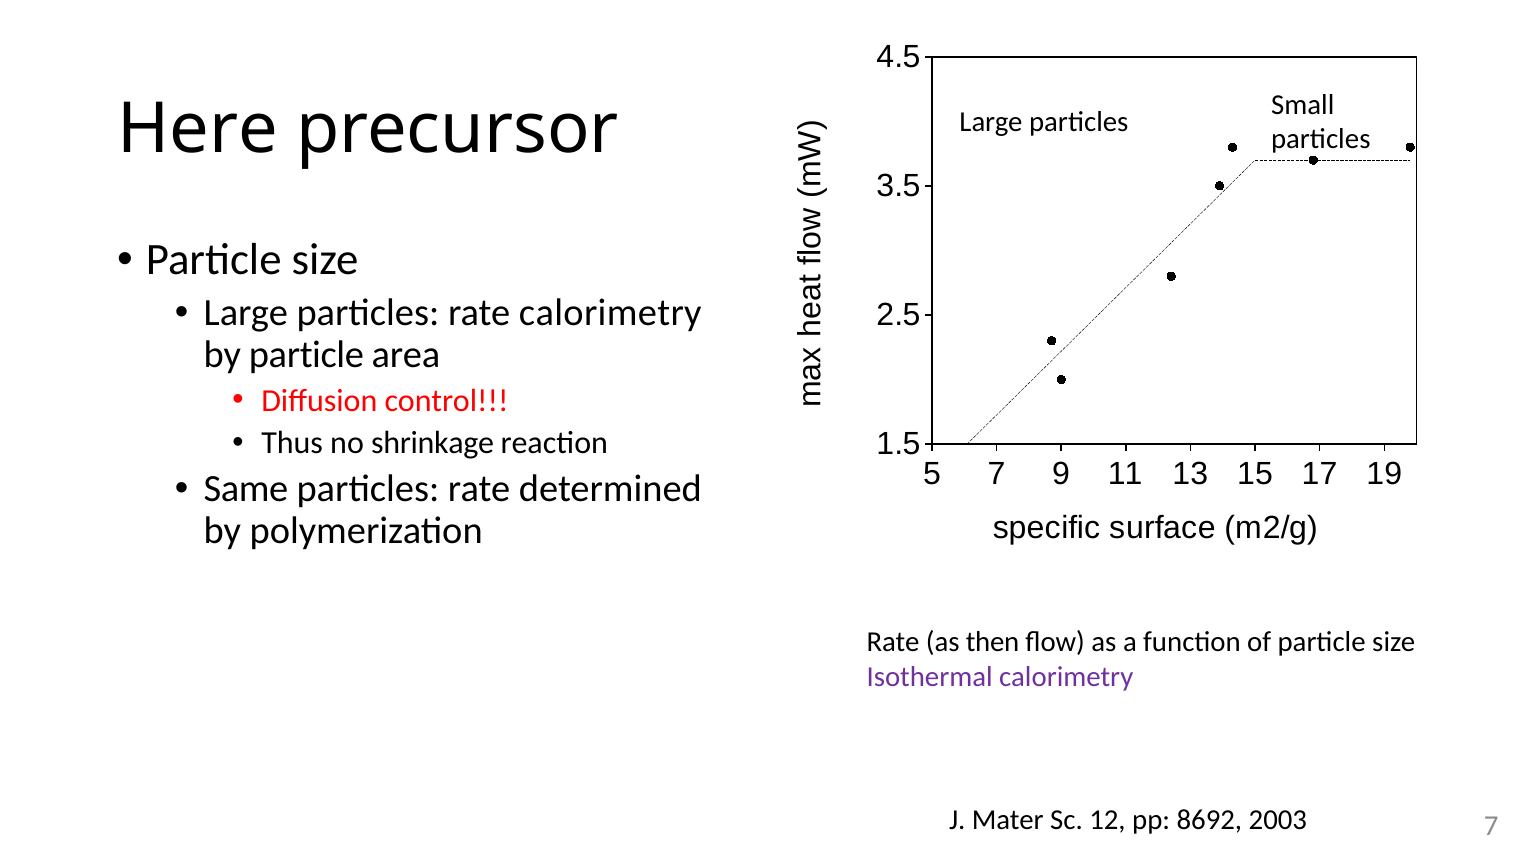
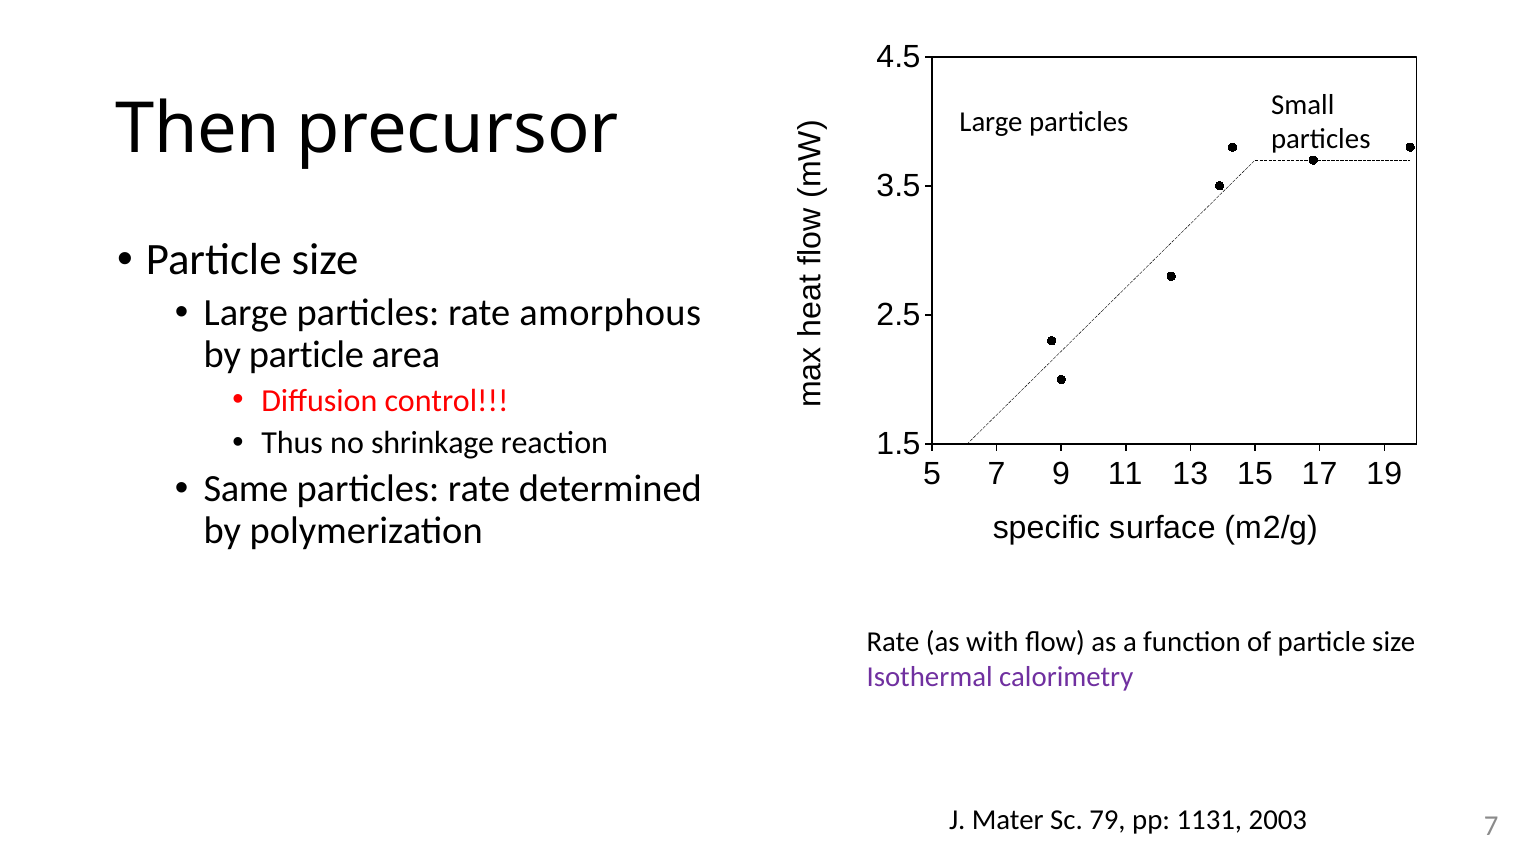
Here: Here -> Then (198, 129)
rate calorimetry: calorimetry -> amorphous (610, 313)
then: then -> with (992, 642)
12: 12 -> 79 (1107, 819)
8692: 8692 -> 1131 (1209, 819)
